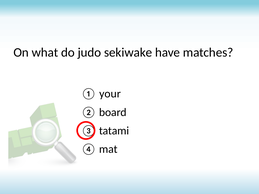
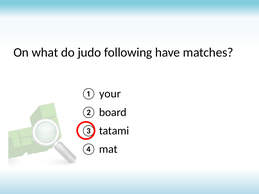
sekiwake: sekiwake -> following (128, 53)
